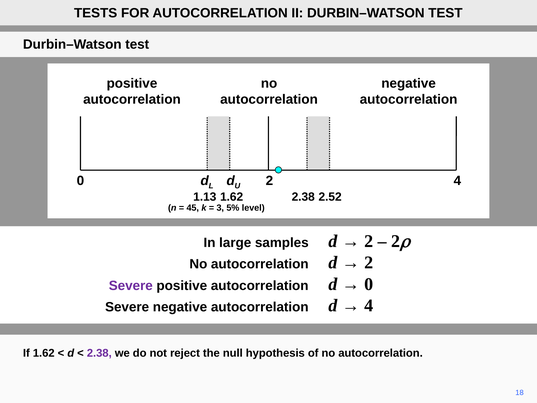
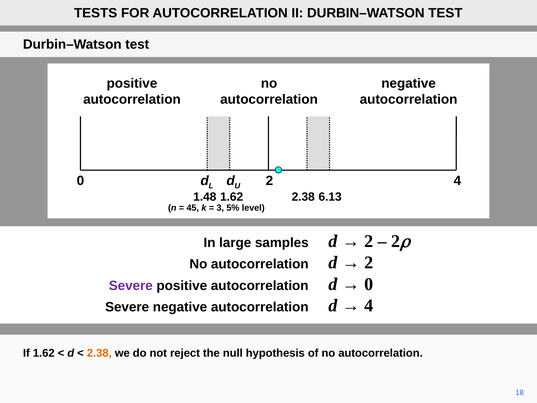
1.13: 1.13 -> 1.48 (205, 197)
2.52: 2.52 -> 6.13 (330, 197)
2.38 colour: purple -> orange (99, 353)
